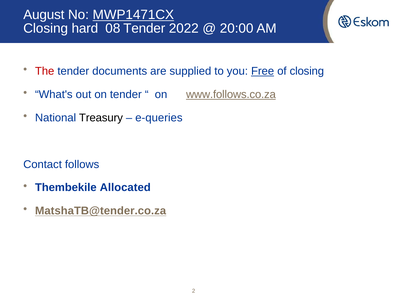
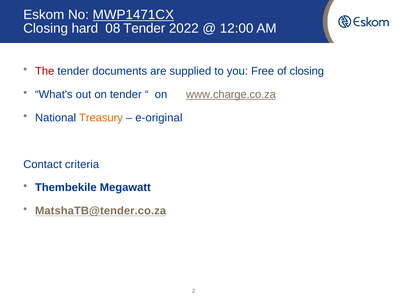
August: August -> Eskom (44, 15)
20:00: 20:00 -> 12:00 (237, 29)
Free underline: present -> none (263, 71)
www.follows.co.za: www.follows.co.za -> www.charge.co.za (231, 95)
Treasury colour: black -> orange (101, 118)
e-queries: e-queries -> e-original (159, 118)
follows: follows -> criteria (82, 164)
Allocated: Allocated -> Megawatt (125, 188)
